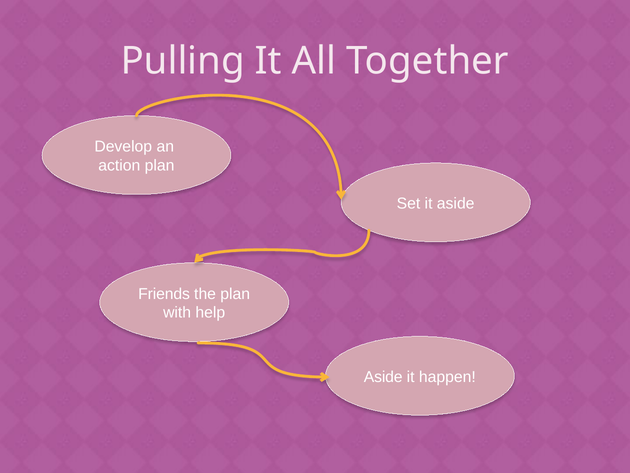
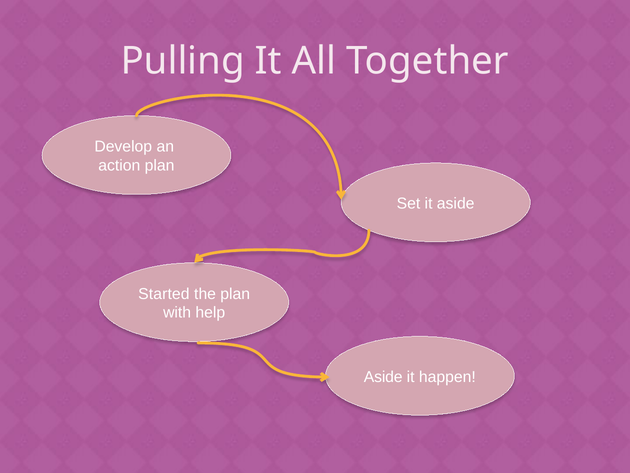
Friends: Friends -> Started (164, 294)
